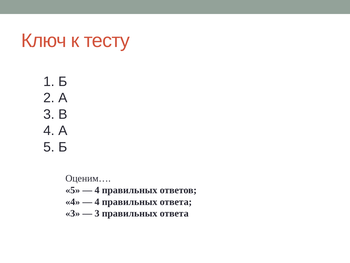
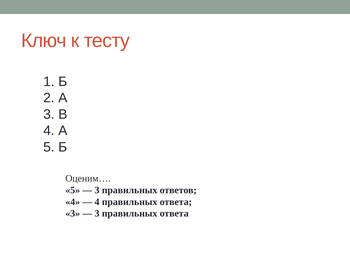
4: 4 -> 3 (97, 190)
